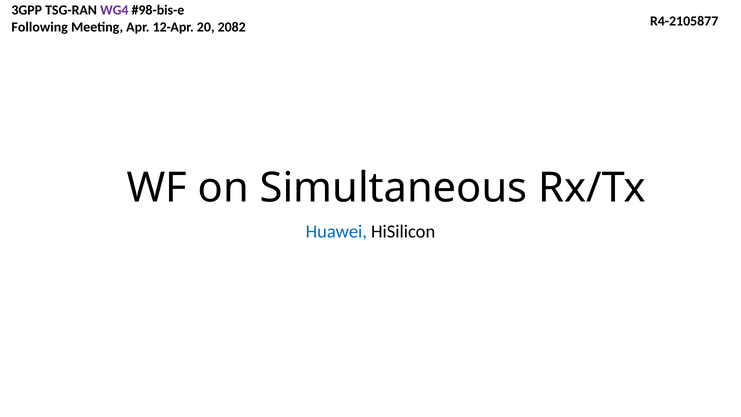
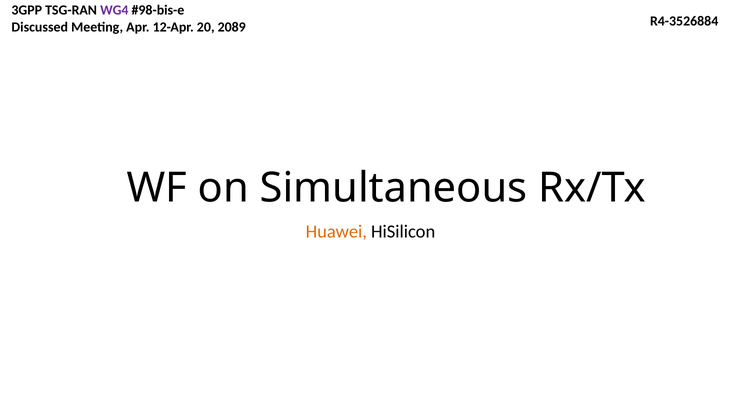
R4-2105877: R4-2105877 -> R4-3526884 (684, 21)
Following: Following -> Discussed (40, 27)
2082: 2082 -> 2089 (232, 27)
Huawei colour: blue -> orange (336, 232)
